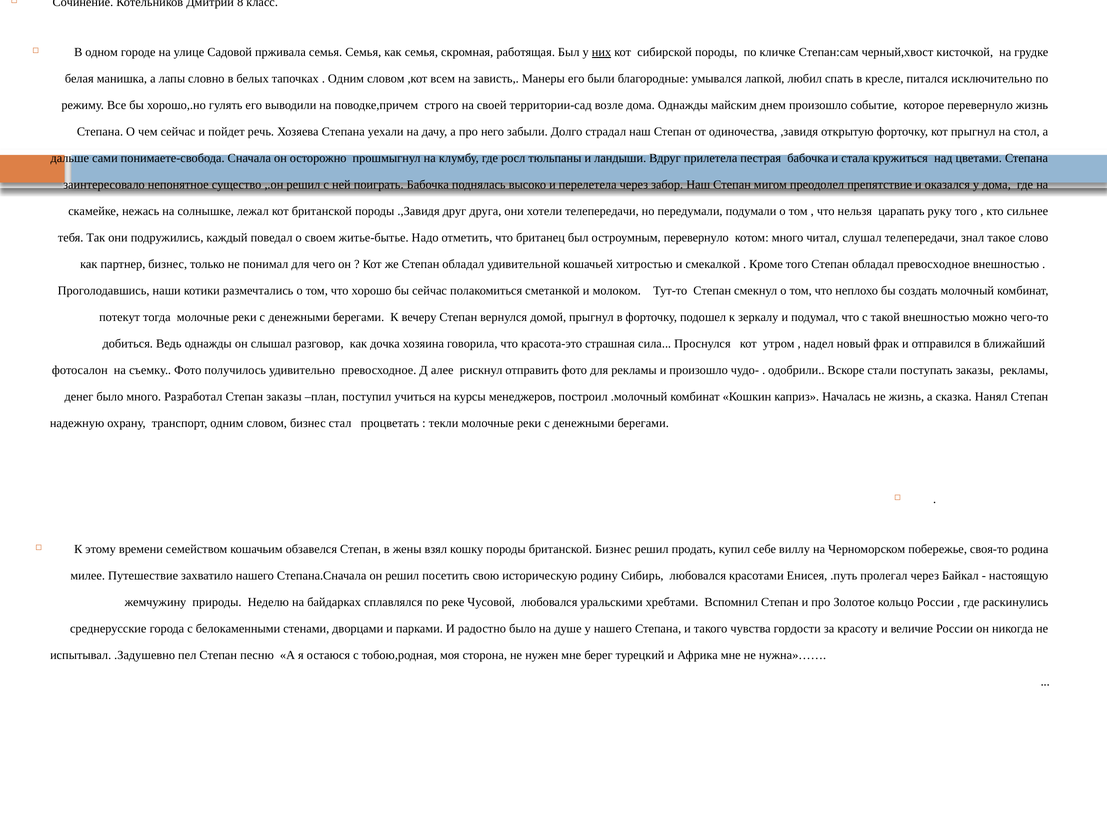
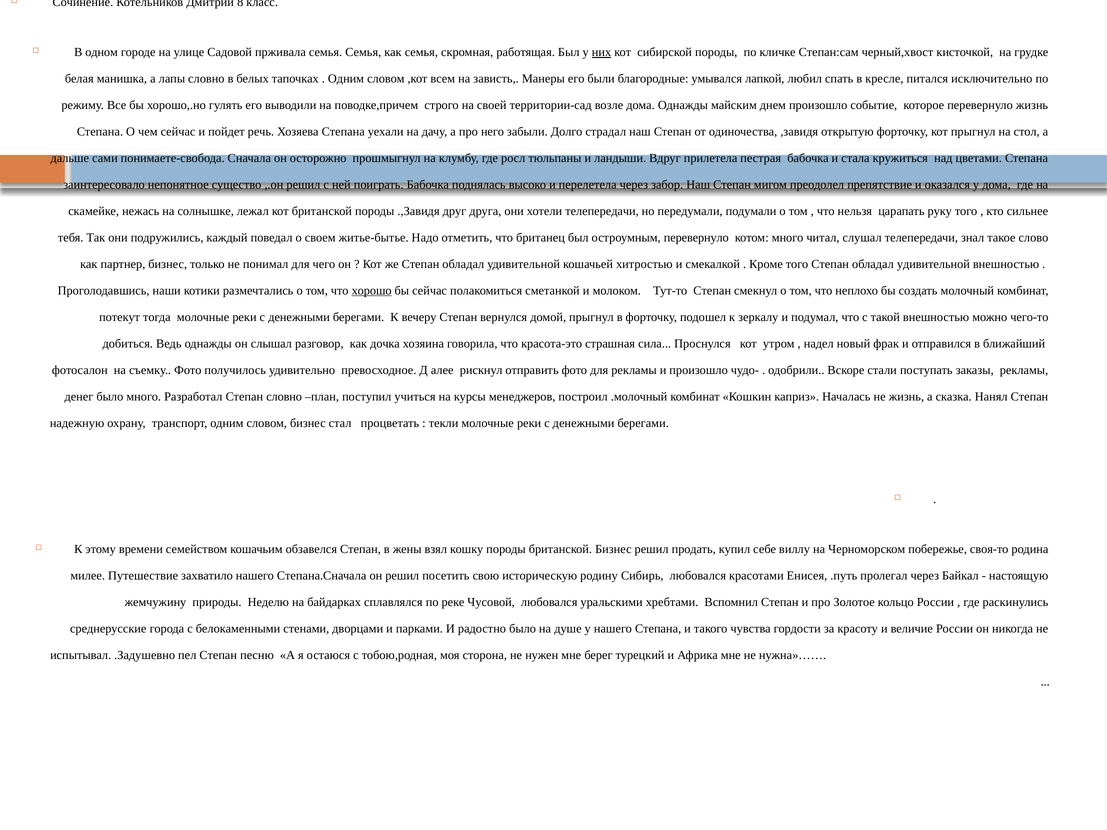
того Степан обладал превосходное: превосходное -> удивительной (933, 264)
хорошо underline: none -> present (372, 291)
Степан заказы: заказы -> словно (284, 397)
